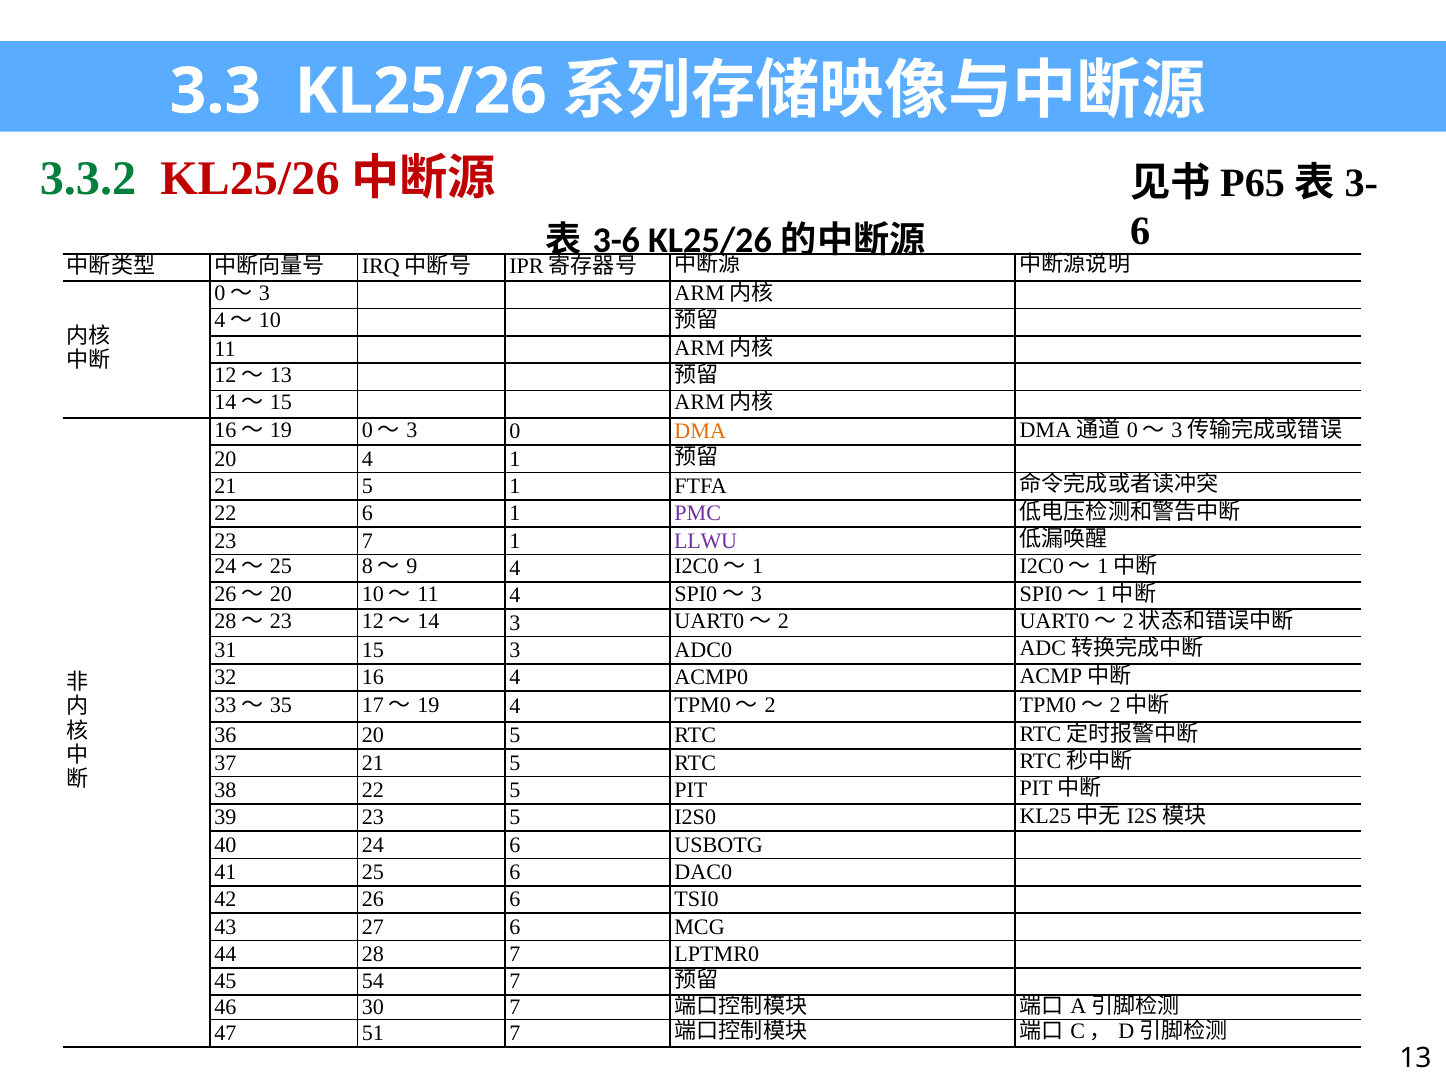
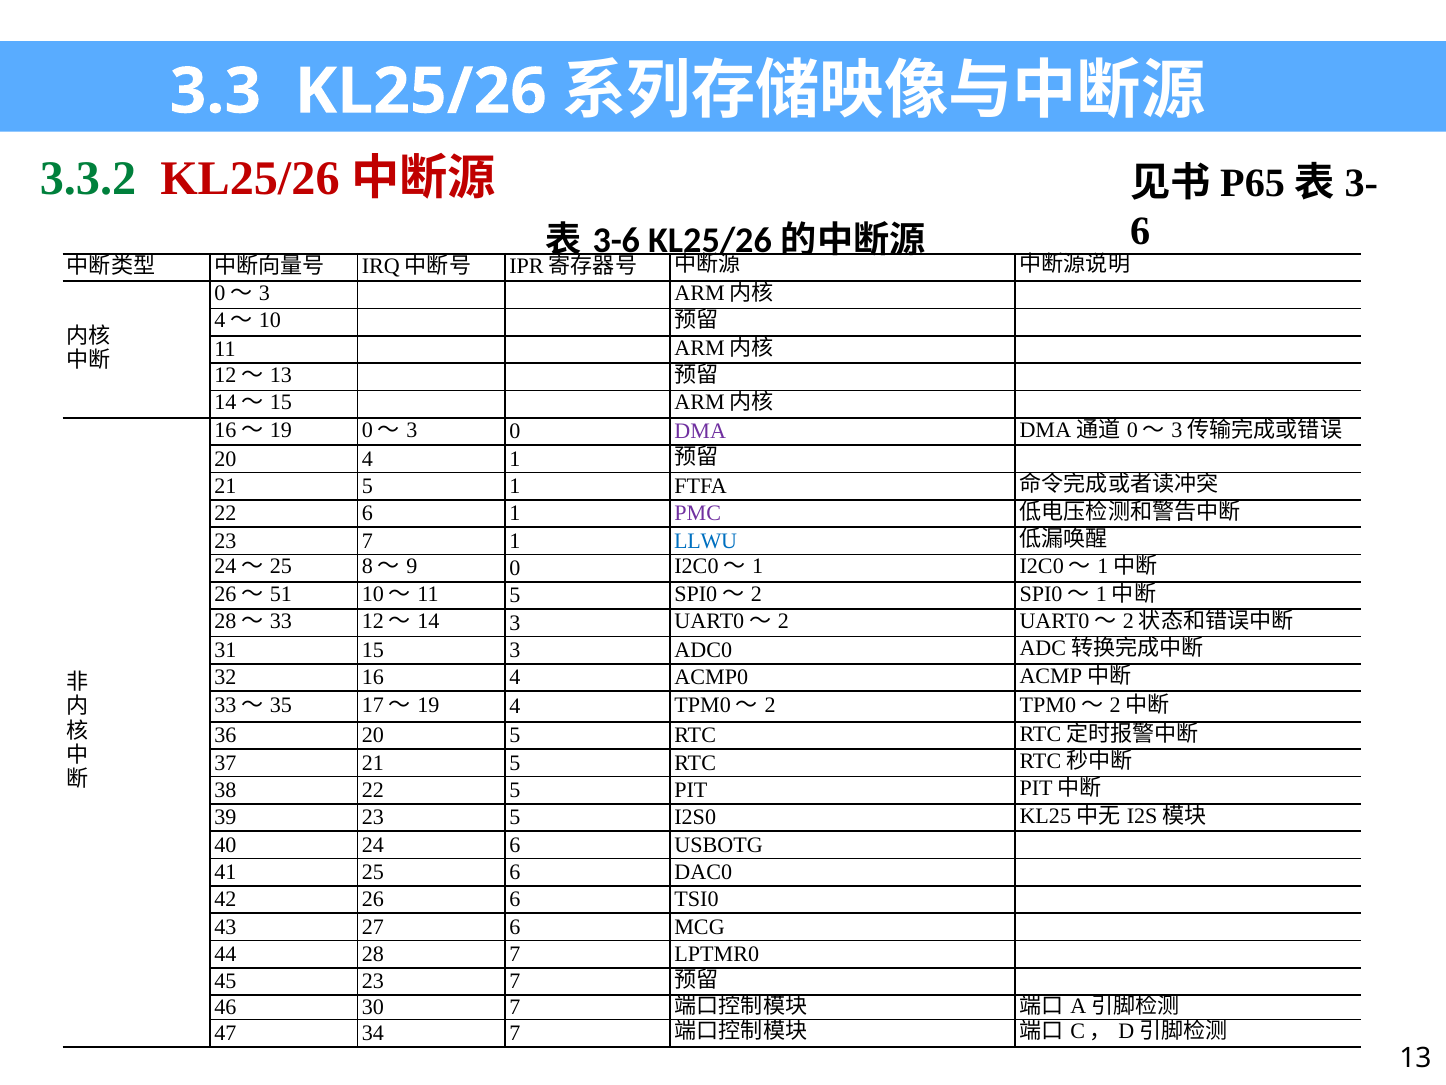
DMA colour: orange -> purple (700, 431)
LLWU colour: purple -> blue (706, 540)
4: 4 -> 0 (515, 568)
20: 20 -> 51 (281, 594)
11 4: 4 -> 5 (515, 595)
3: 3 -> 2 (756, 594)
23: 23 -> 33 (281, 621)
45 54: 54 -> 23 (373, 981)
51: 51 -> 34 (373, 1032)
